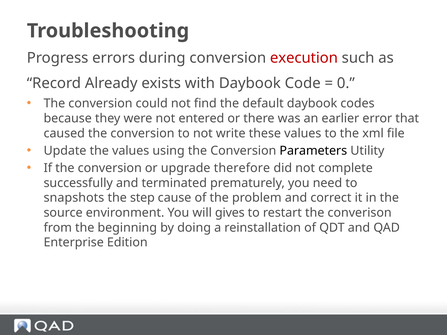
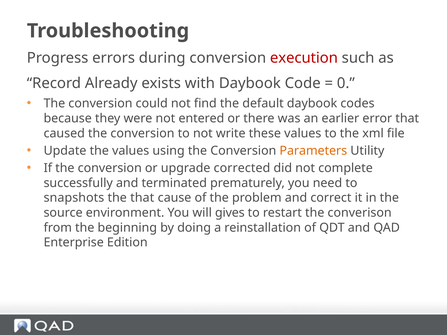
Parameters colour: black -> orange (313, 151)
therefore: therefore -> corrected (242, 168)
the step: step -> that (142, 198)
